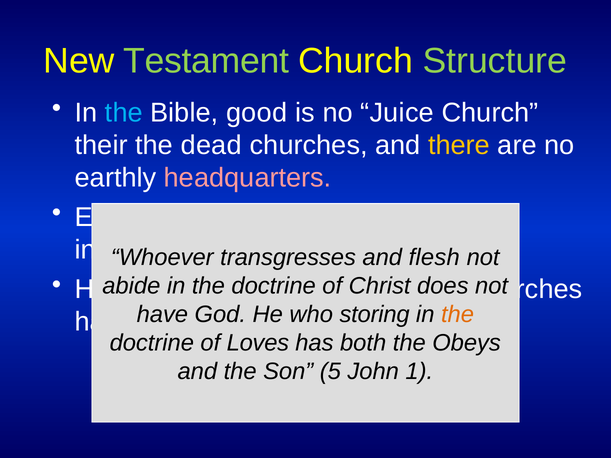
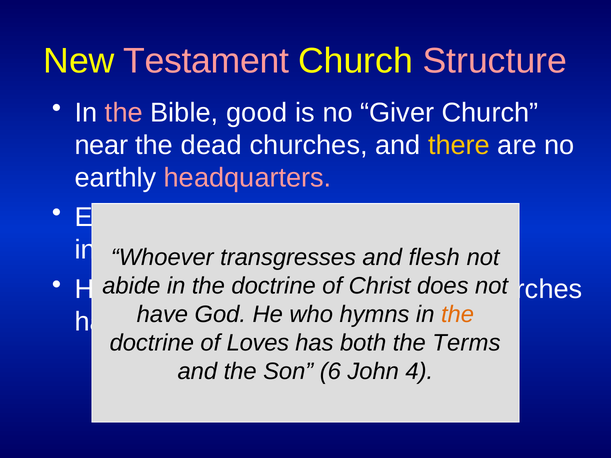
Testament colour: light green -> pink (206, 61)
Structure colour: light green -> pink (495, 61)
the colour: light blue -> pink (124, 113)
Juice: Juice -> Giver (397, 113)
their: their -> near (101, 145)
storing: storing -> hymns (375, 315)
Obeys: Obeys -> Terms (466, 343)
5: 5 -> 6 (330, 372)
1: 1 -> 4 (419, 372)
